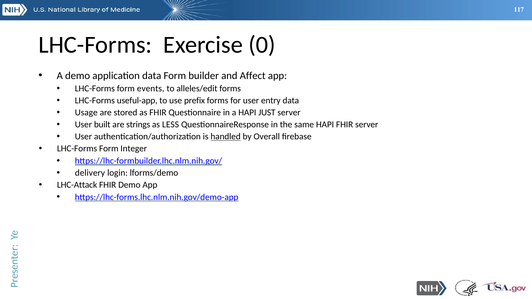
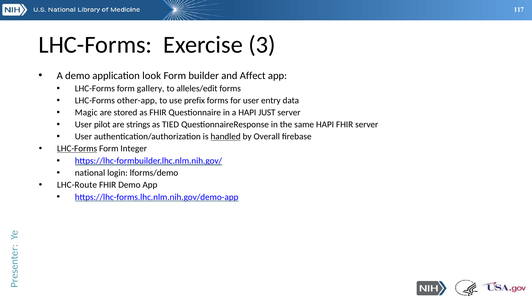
0: 0 -> 3 (262, 45)
application data: data -> look (152, 76)
events: events -> gallery (151, 89)
useful-app: useful-app -> other-app (137, 101)
Usage: Usage -> Magic (86, 113)
built: built -> pilot (102, 125)
LESS: LESS -> TIED (171, 125)
LHC-Forms underline: none -> present (77, 149)
delivery: delivery -> national (90, 173)
LHC-Attack: LHC-Attack -> LHC-Route (77, 185)
